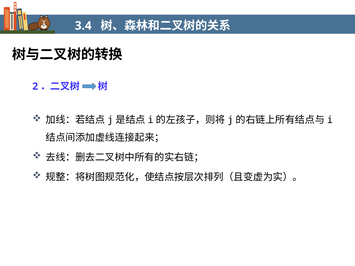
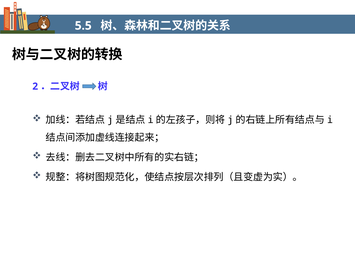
3.4: 3.4 -> 5.5 (83, 26)
